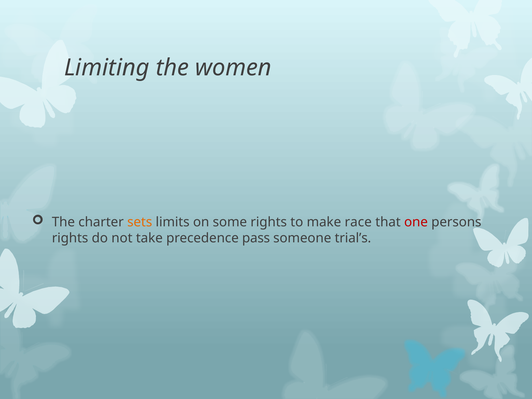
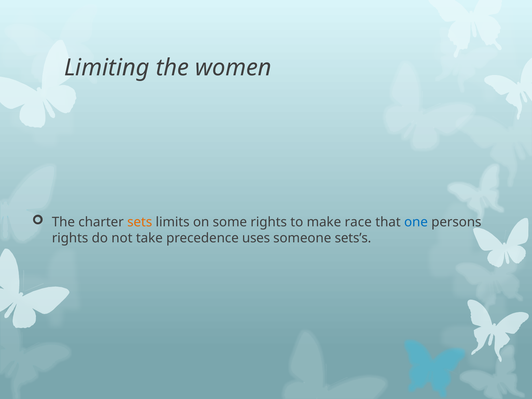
one colour: red -> blue (416, 222)
pass: pass -> uses (256, 238)
trial’s: trial’s -> sets’s (353, 238)
